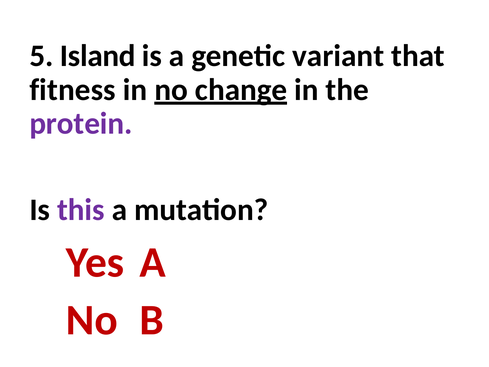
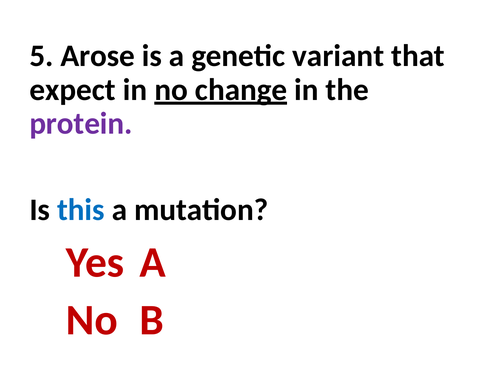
Island: Island -> Arose (98, 56)
fitness: fitness -> expect (73, 90)
this colour: purple -> blue (81, 210)
